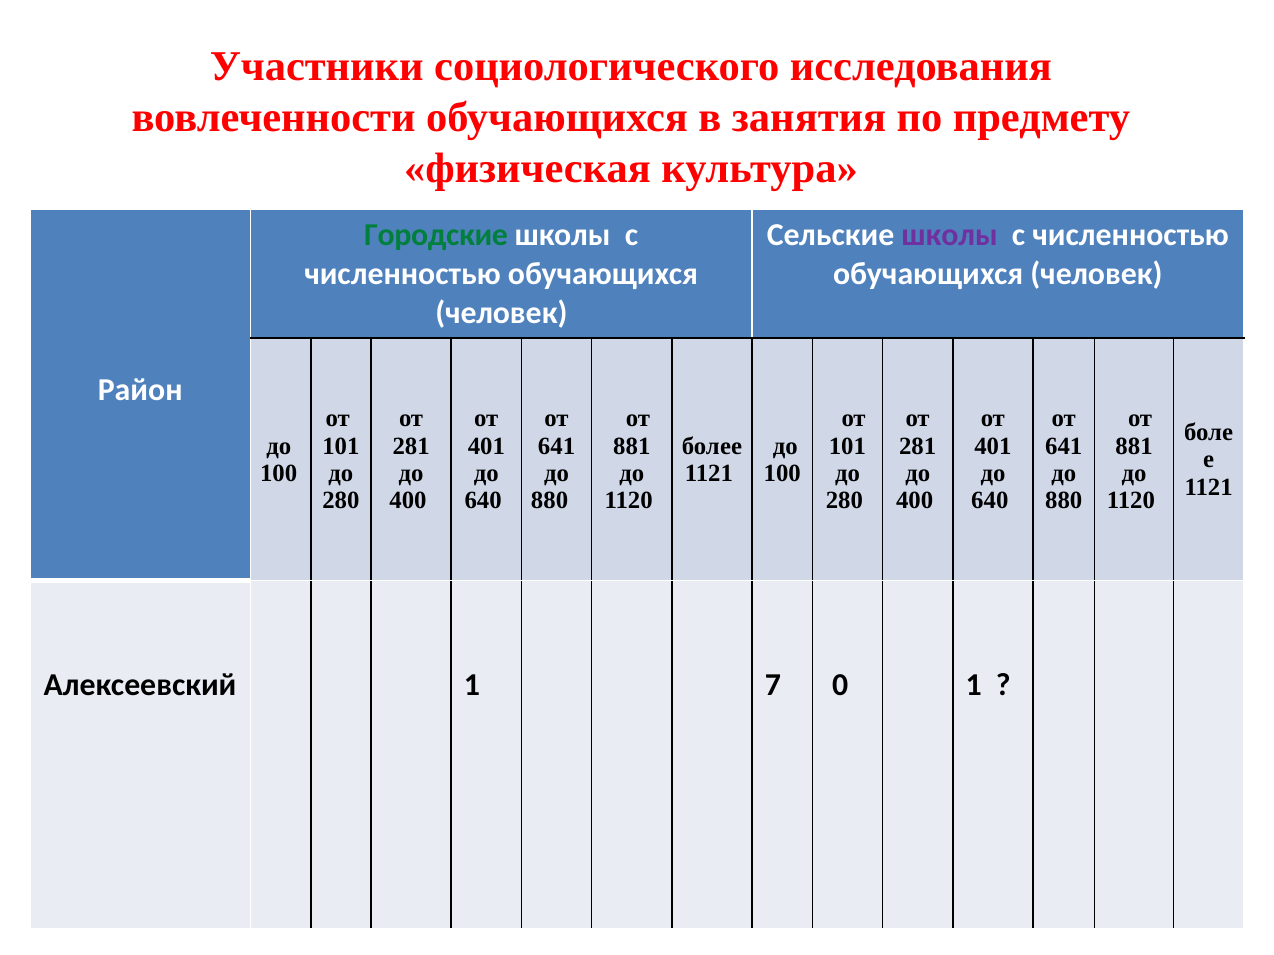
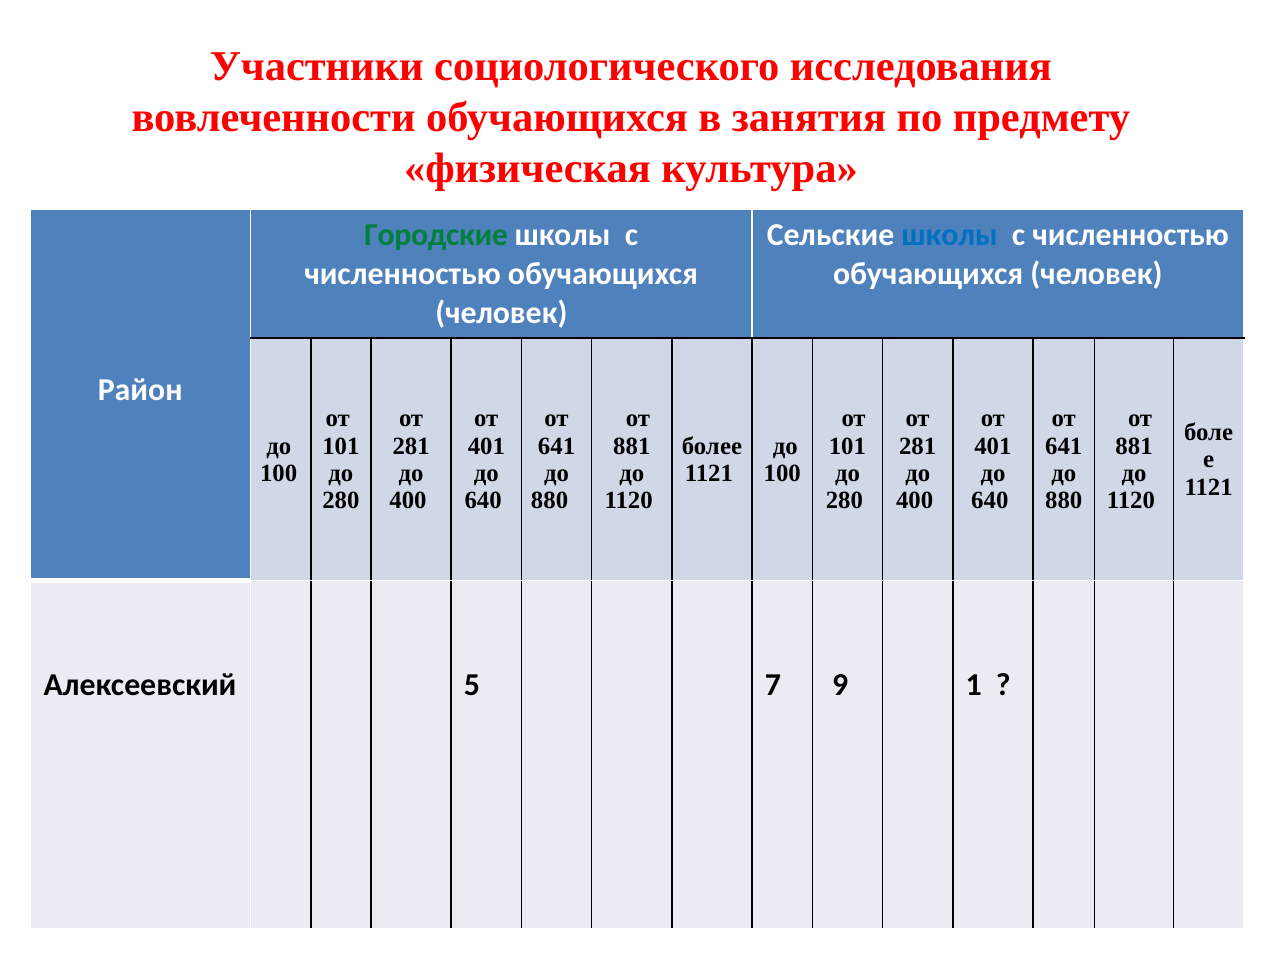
школы colour: purple -> blue (950, 235)
Алексеевский 1: 1 -> 5 (472, 685)
0: 0 -> 9 (840, 685)
